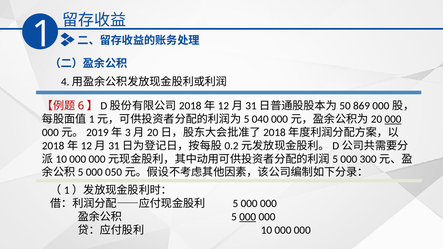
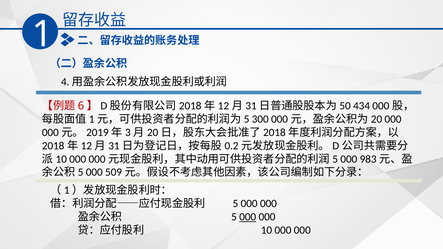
869: 869 -> 434 (362, 106)
040: 040 -> 300 (260, 119)
000 underline: present -> none (393, 119)
300: 300 -> 983 (368, 159)
050: 050 -> 509 (114, 172)
